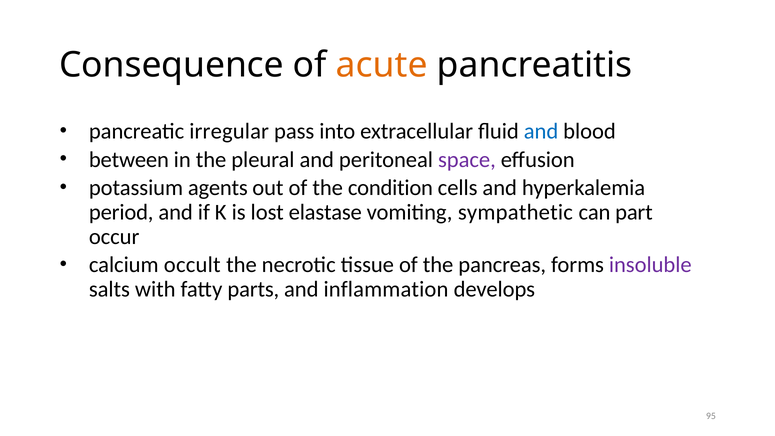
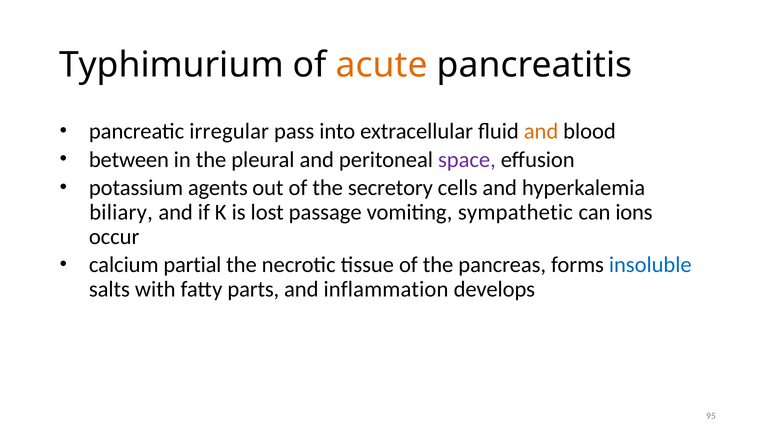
Consequence: Consequence -> Typhimurium (171, 65)
and colour: blue -> orange (541, 131)
condition: condition -> secretory (390, 188)
period: period -> biliary (121, 212)
elastase: elastase -> passage (325, 212)
part: part -> ions (634, 212)
occult: occult -> partial (192, 265)
insoluble colour: purple -> blue (650, 265)
